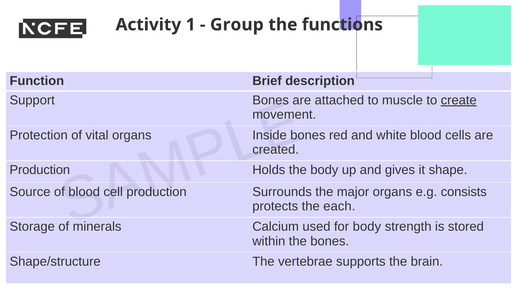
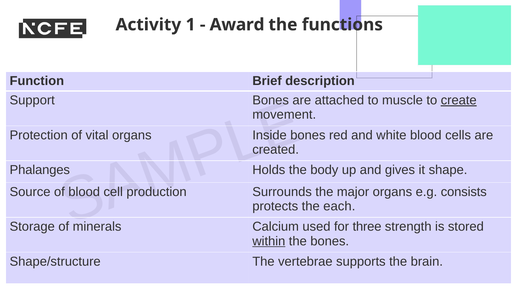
Group: Group -> Award (237, 25)
Production: Production -> Phalanges (40, 170)
for body: body -> three (367, 227)
within underline: none -> present (269, 241)
